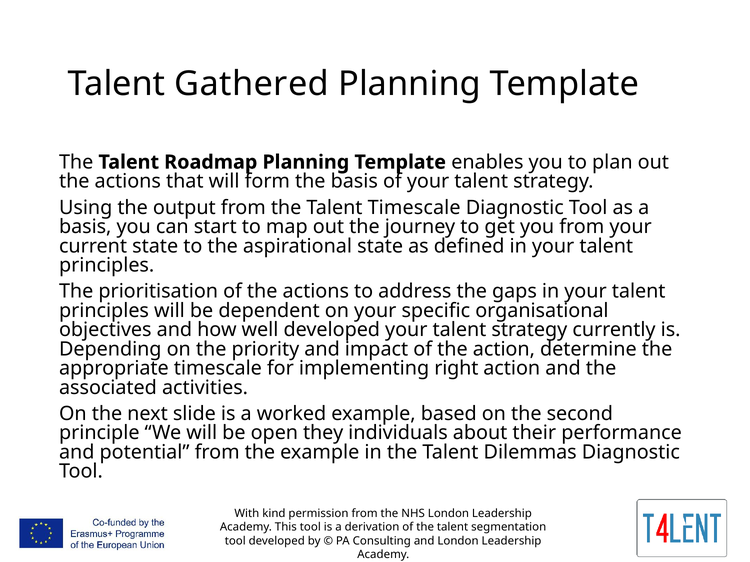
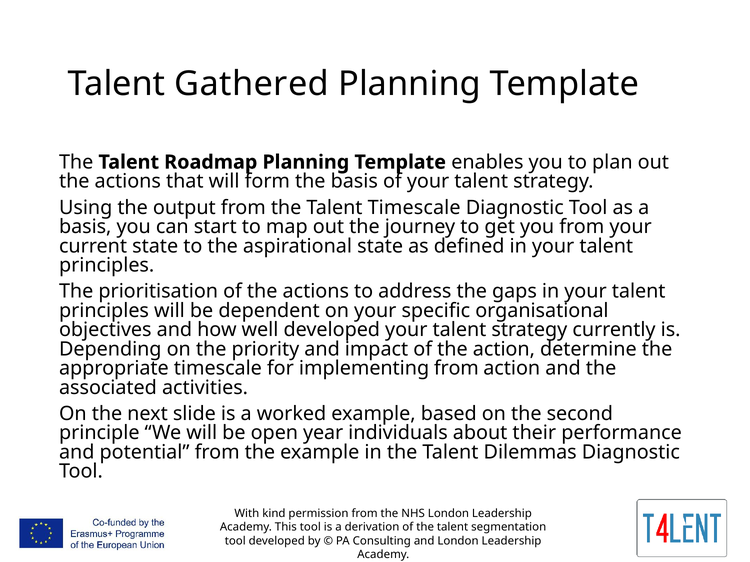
implementing right: right -> from (456, 369)
they: they -> year (323, 433)
